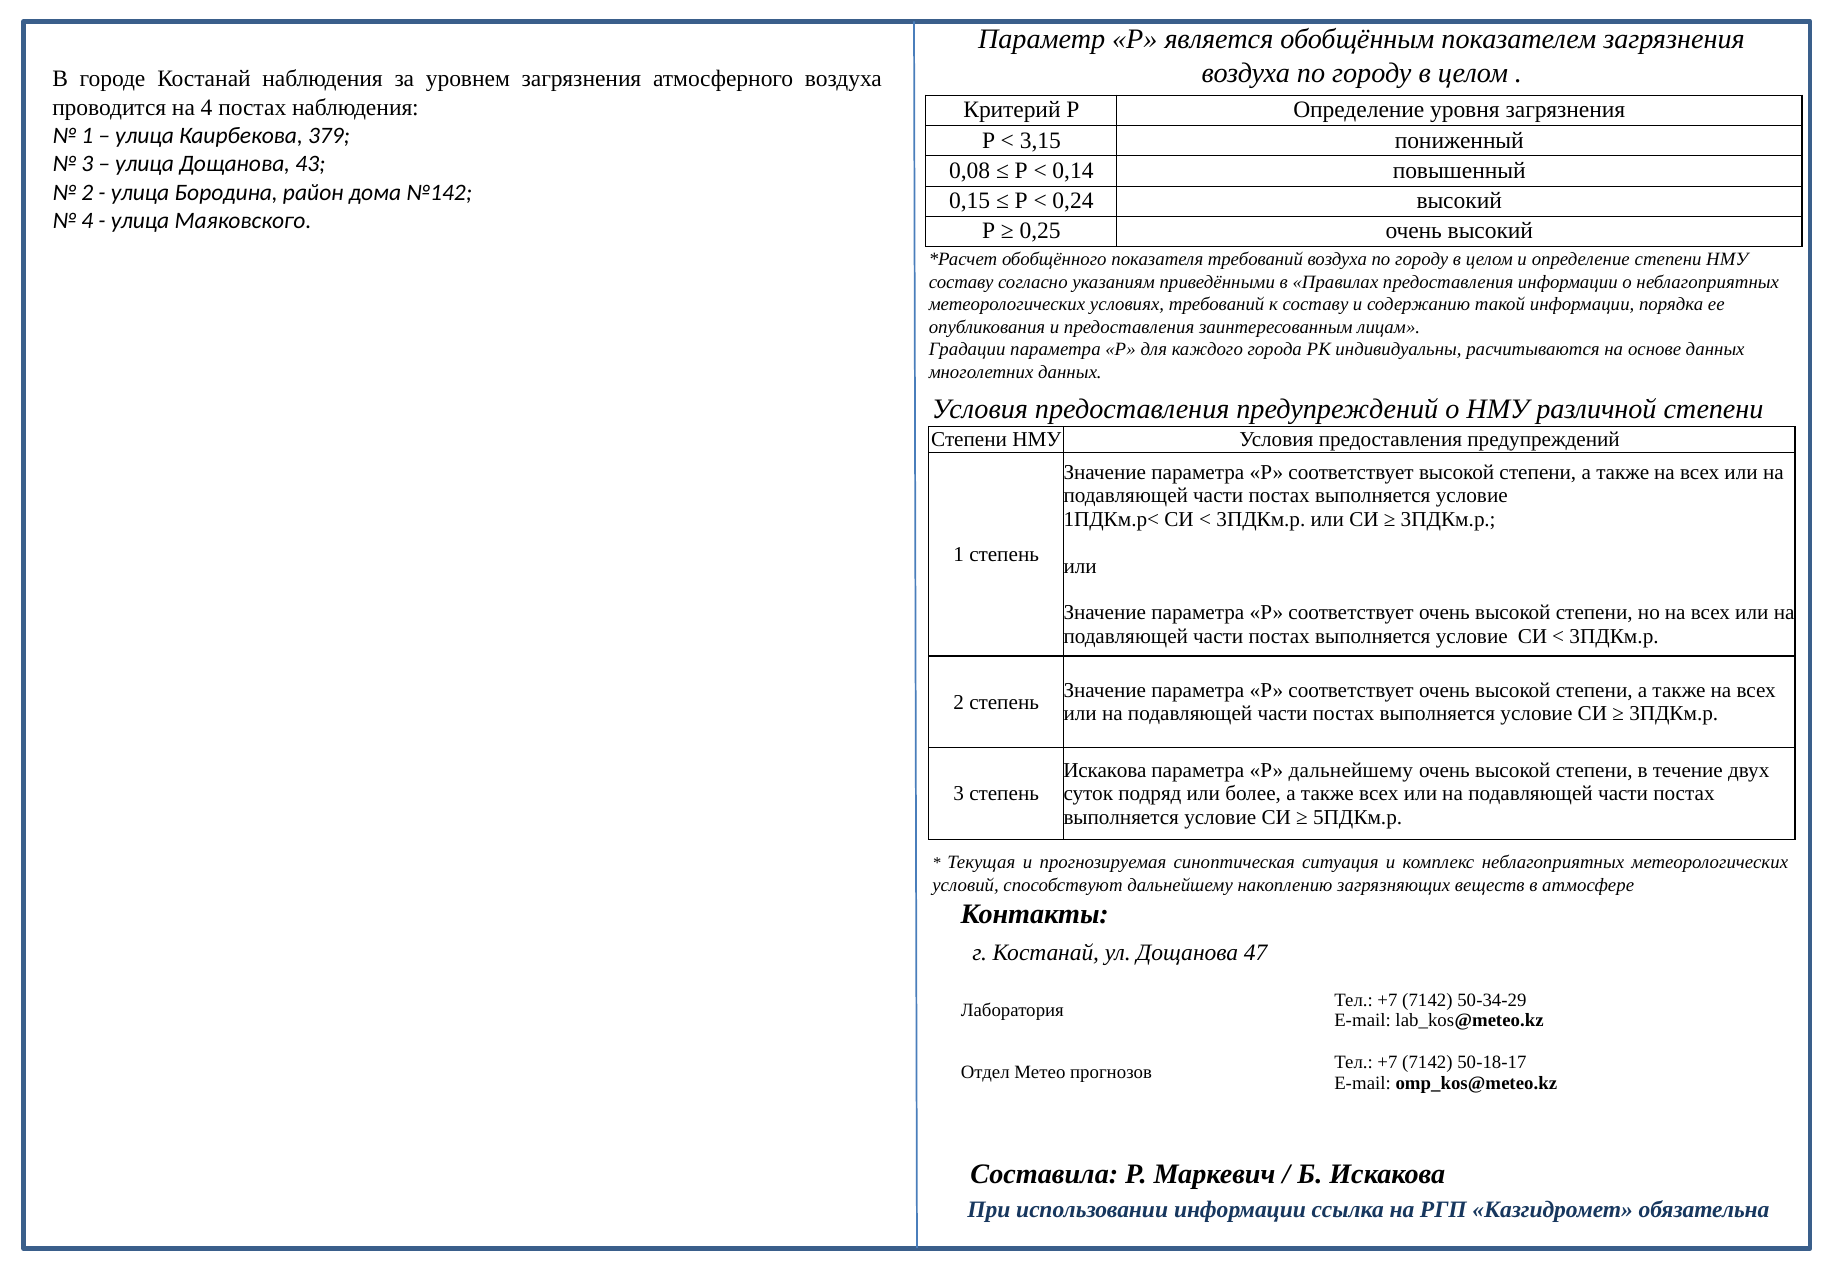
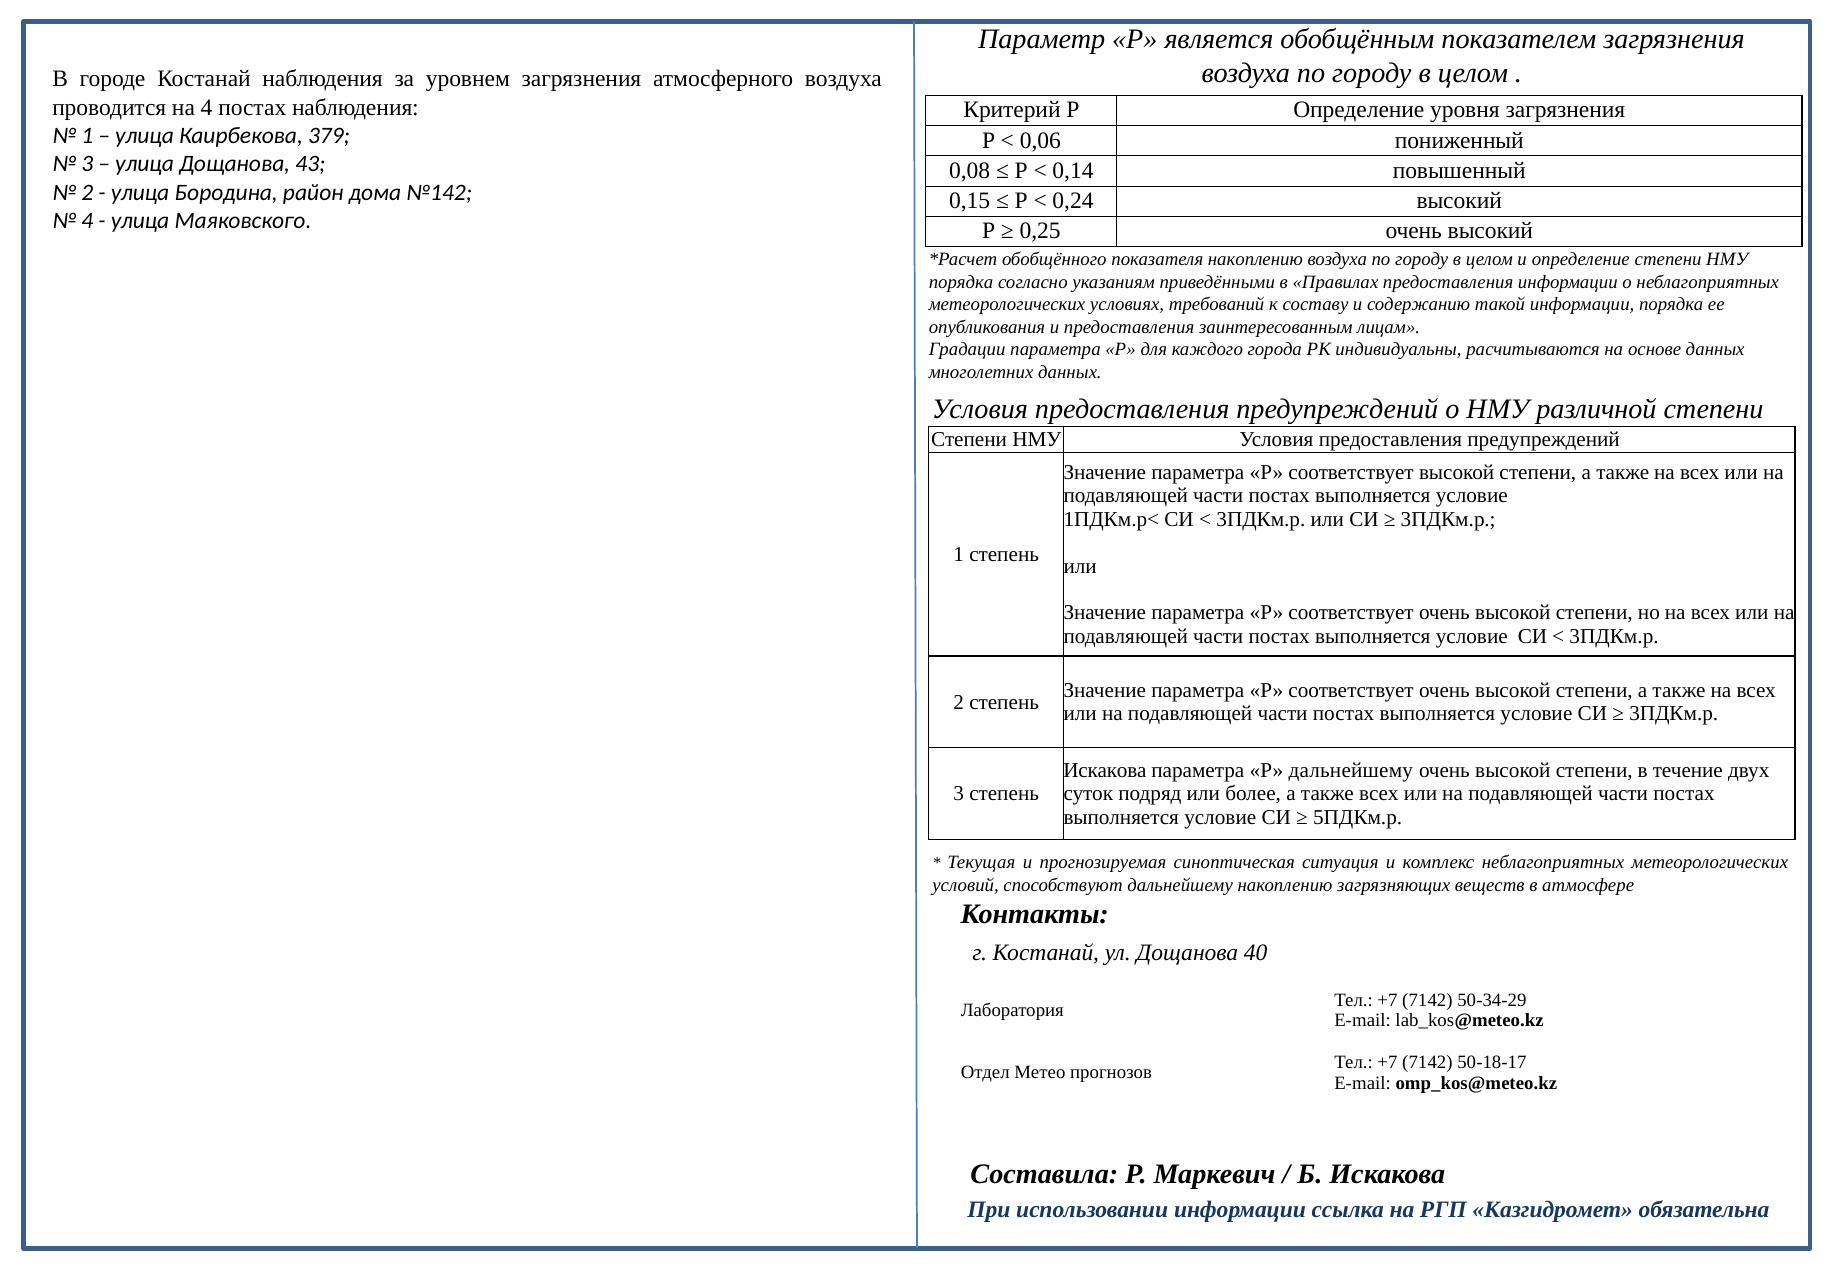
3,15: 3,15 -> 0,06 (1040, 140)
показателя требований: требований -> накоплению (1255, 259)
составу: составу -> порядка (961, 282)
47: 47 -> 40 (1256, 952)
